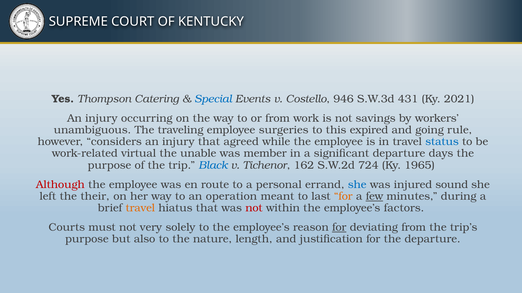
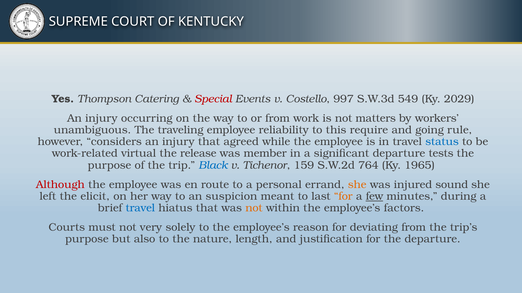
Special colour: blue -> red (213, 99)
946: 946 -> 997 (344, 99)
431: 431 -> 549 (408, 99)
2021: 2021 -> 2029 (459, 99)
savings: savings -> matters (376, 118)
surgeries: surgeries -> reliability (284, 130)
expired: expired -> require (369, 130)
unable: unable -> release (198, 154)
days: days -> tests (441, 154)
162: 162 -> 159 (304, 165)
724: 724 -> 764 (368, 165)
she colour: blue -> orange (357, 185)
their: their -> elicit (95, 197)
operation: operation -> suspicion (231, 197)
travel colour: orange -> blue (140, 208)
not colour: red -> orange (254, 208)
for underline: present -> none (339, 228)
